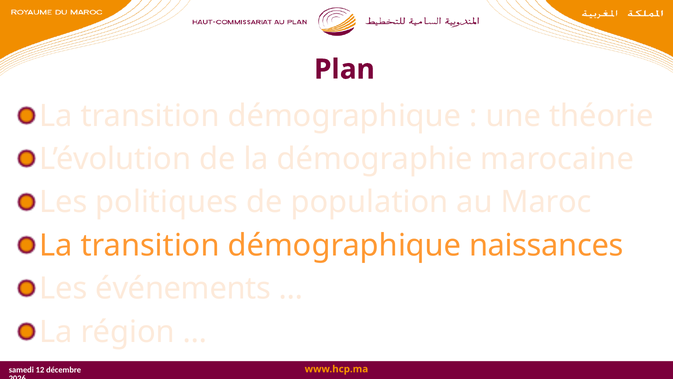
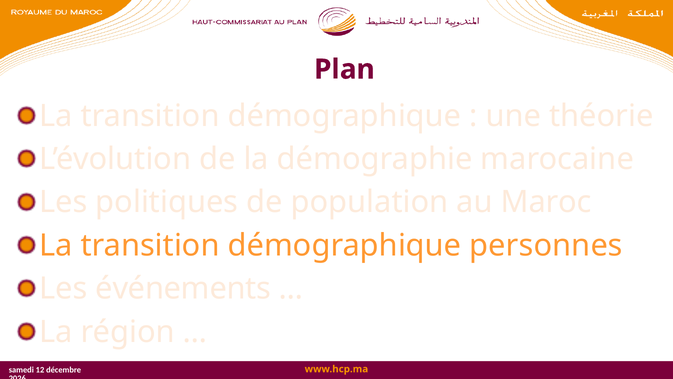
naissances: naissances -> personnes (546, 245)
